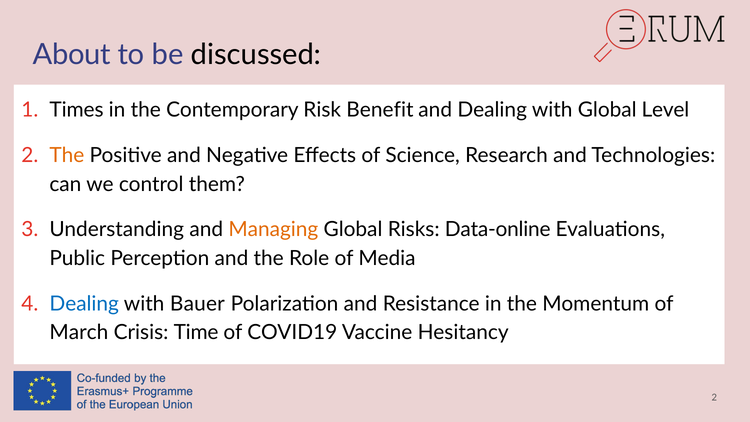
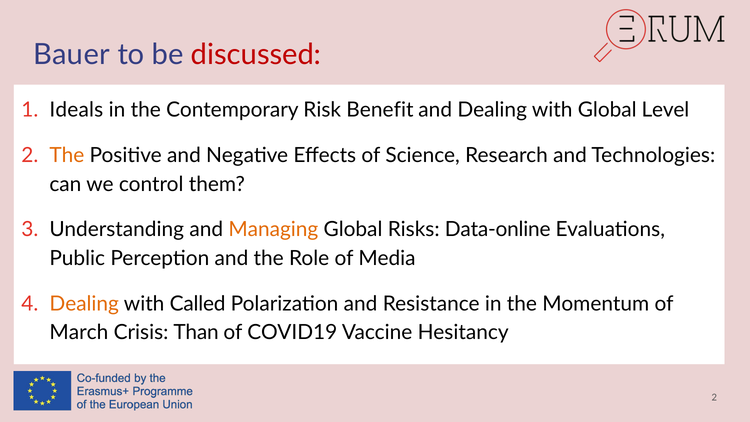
About: About -> Bauer (71, 55)
discussed colour: black -> red (256, 55)
Times: Times -> Ideals (76, 110)
Dealing colour: blue -> orange (84, 304)
Bauer: Bauer -> Called (198, 304)
Time: Time -> Than (196, 332)
